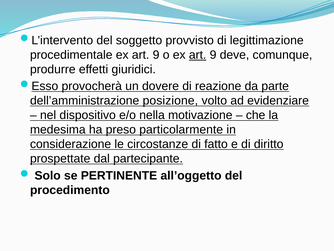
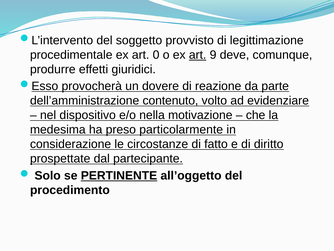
procedimentale ex art 9: 9 -> 0 (156, 55)
posizione: posizione -> contenuto (170, 101)
PERTINENTE underline: none -> present (119, 175)
